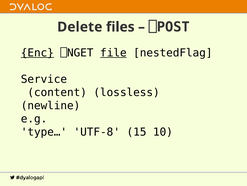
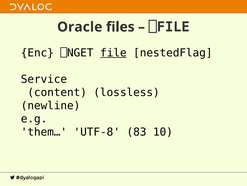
Delete: Delete -> Oracle (80, 27)
⎕POST: ⎕POST -> ⎕FILE (169, 27)
Enc underline: present -> none (37, 53)
type…: type… -> them… (44, 132)
15: 15 -> 83 (137, 132)
